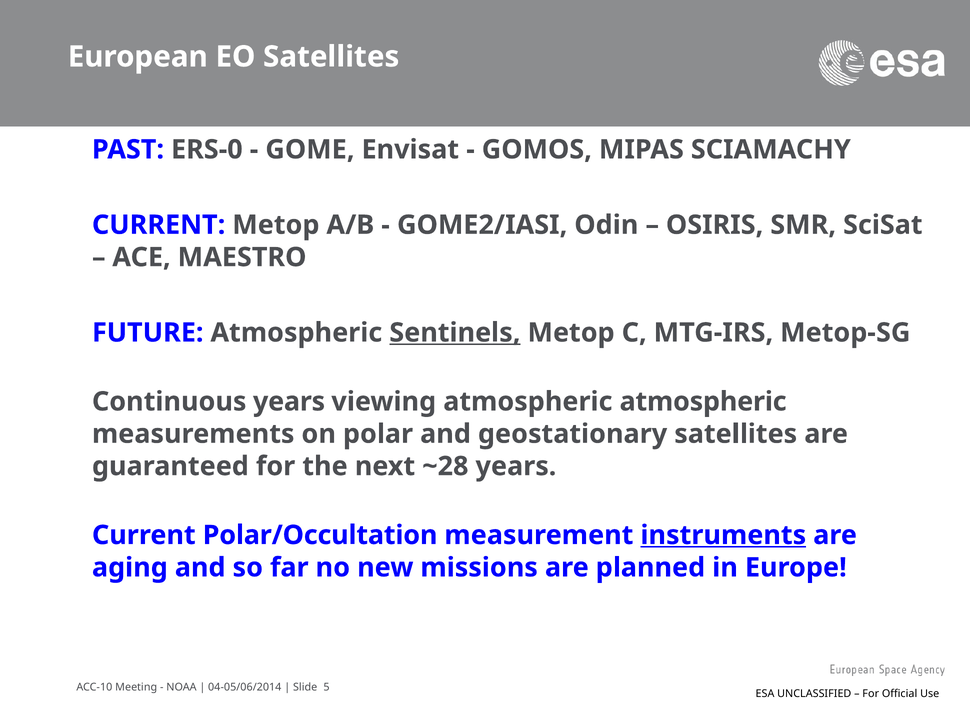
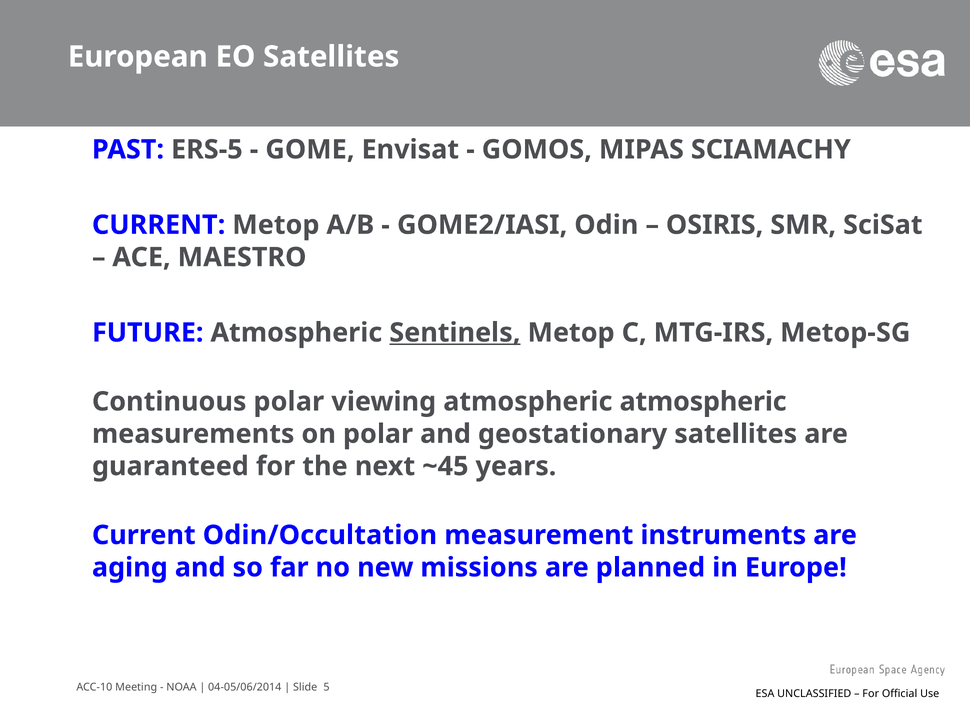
ERS-0: ERS-0 -> ERS-5 (207, 150)
Continuous years: years -> polar (289, 402)
~28: ~28 -> ~45 (445, 467)
Polar/Occultation: Polar/Occultation -> Odin/Occultation (320, 536)
instruments underline: present -> none (723, 536)
